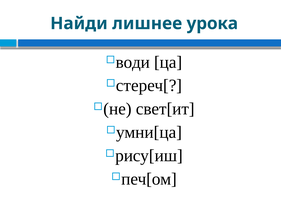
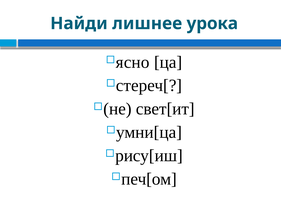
води: води -> ясно (133, 62)
